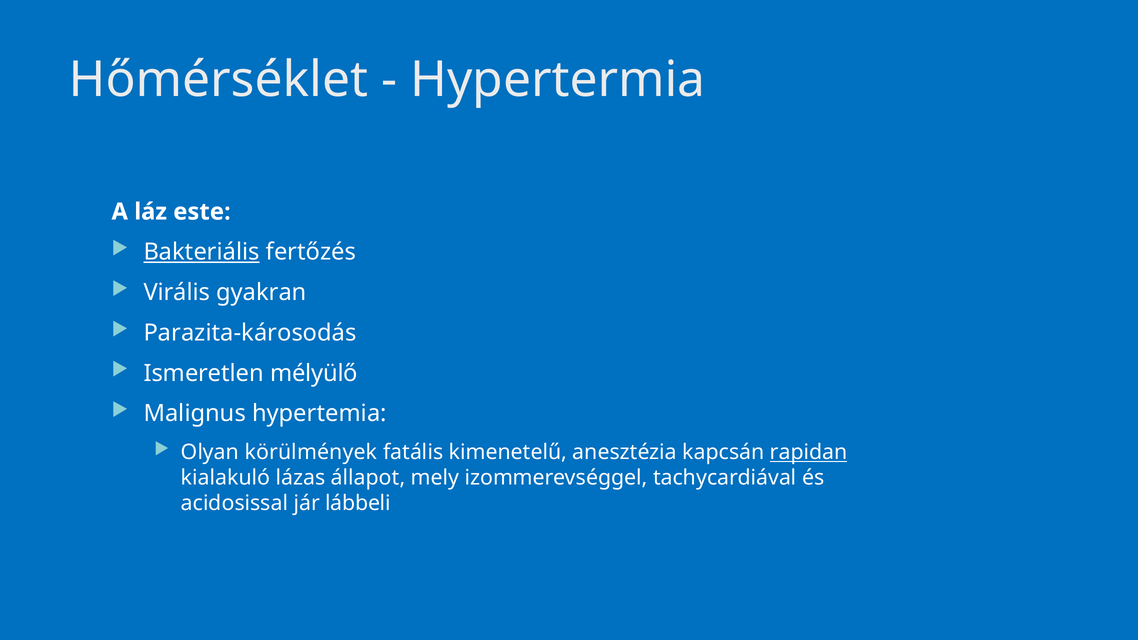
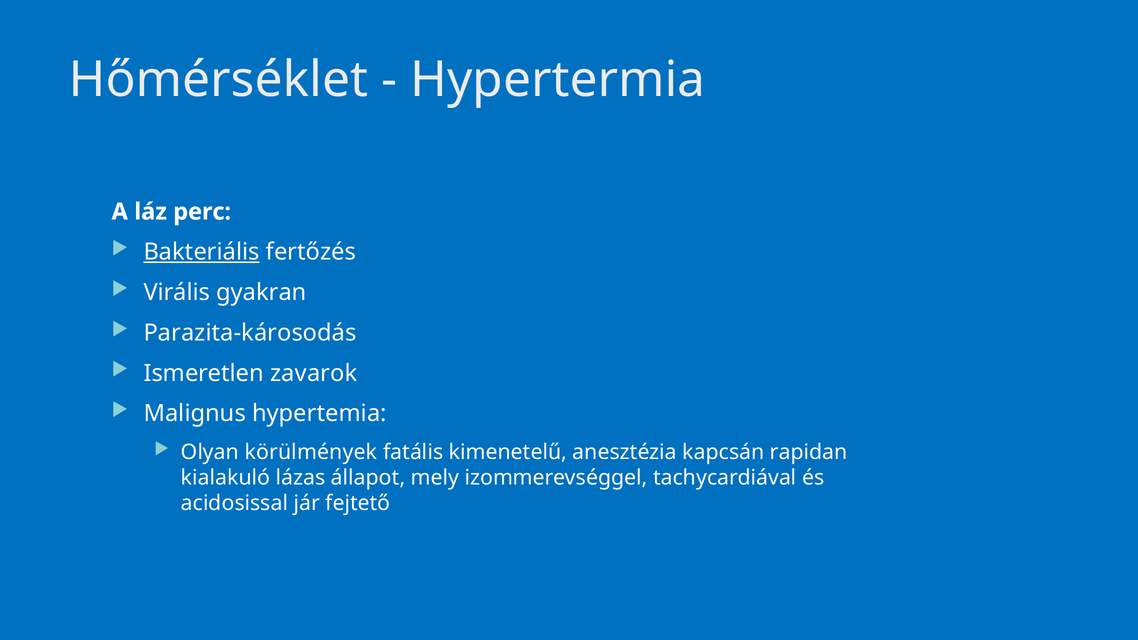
este: este -> perc (202, 212)
mélyülő: mélyülő -> zavarok (314, 373)
rapidan underline: present -> none (809, 452)
lábbeli: lábbeli -> fejtető (358, 504)
